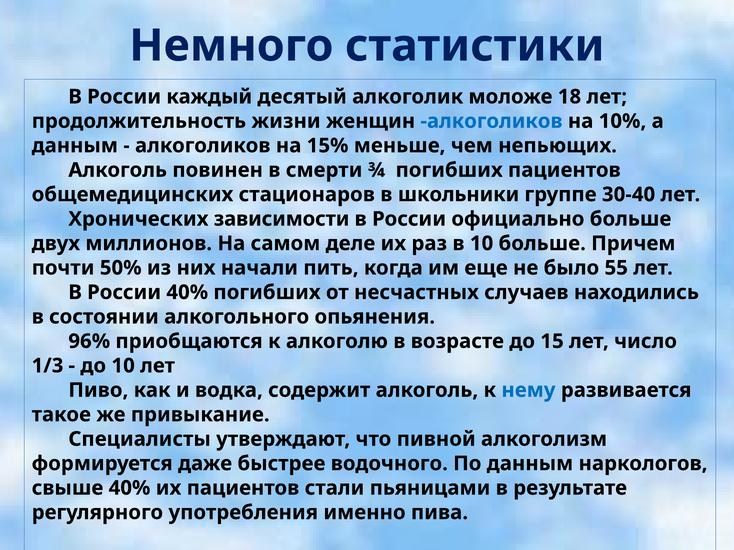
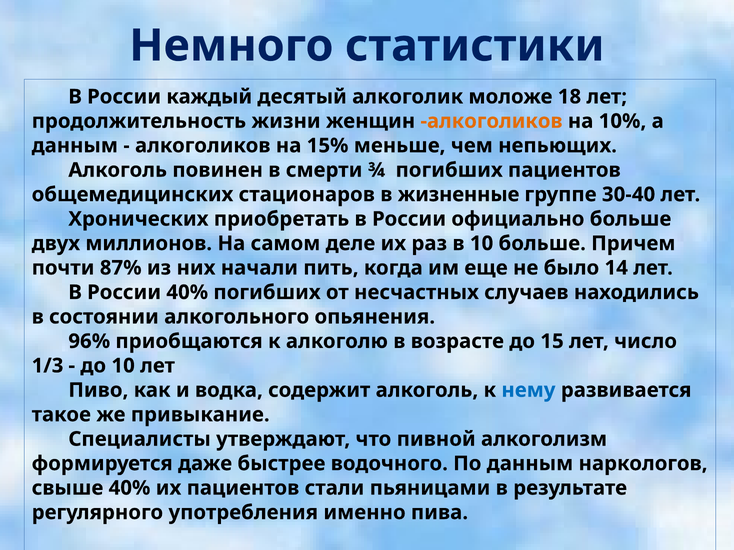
алкоголиков colour: blue -> orange (492, 121)
школьники: школьники -> жизненные (459, 195)
зависимости: зависимости -> приобретать (282, 219)
50%: 50% -> 87% (121, 268)
55: 55 -> 14 (616, 268)
